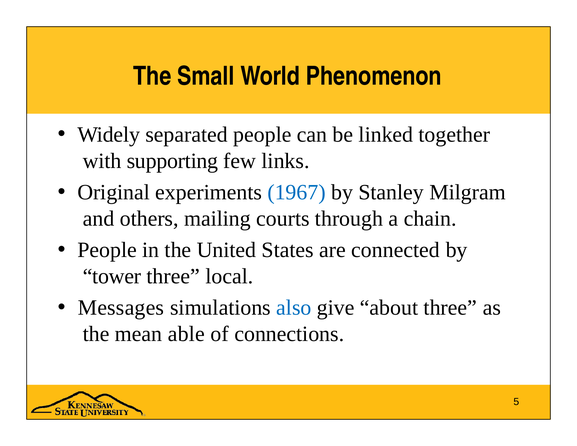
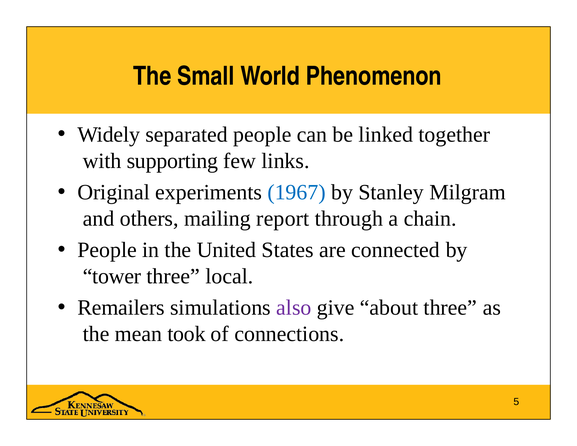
courts: courts -> report (283, 218)
Messages: Messages -> Remailers (121, 308)
also colour: blue -> purple (294, 308)
able: able -> took (187, 334)
